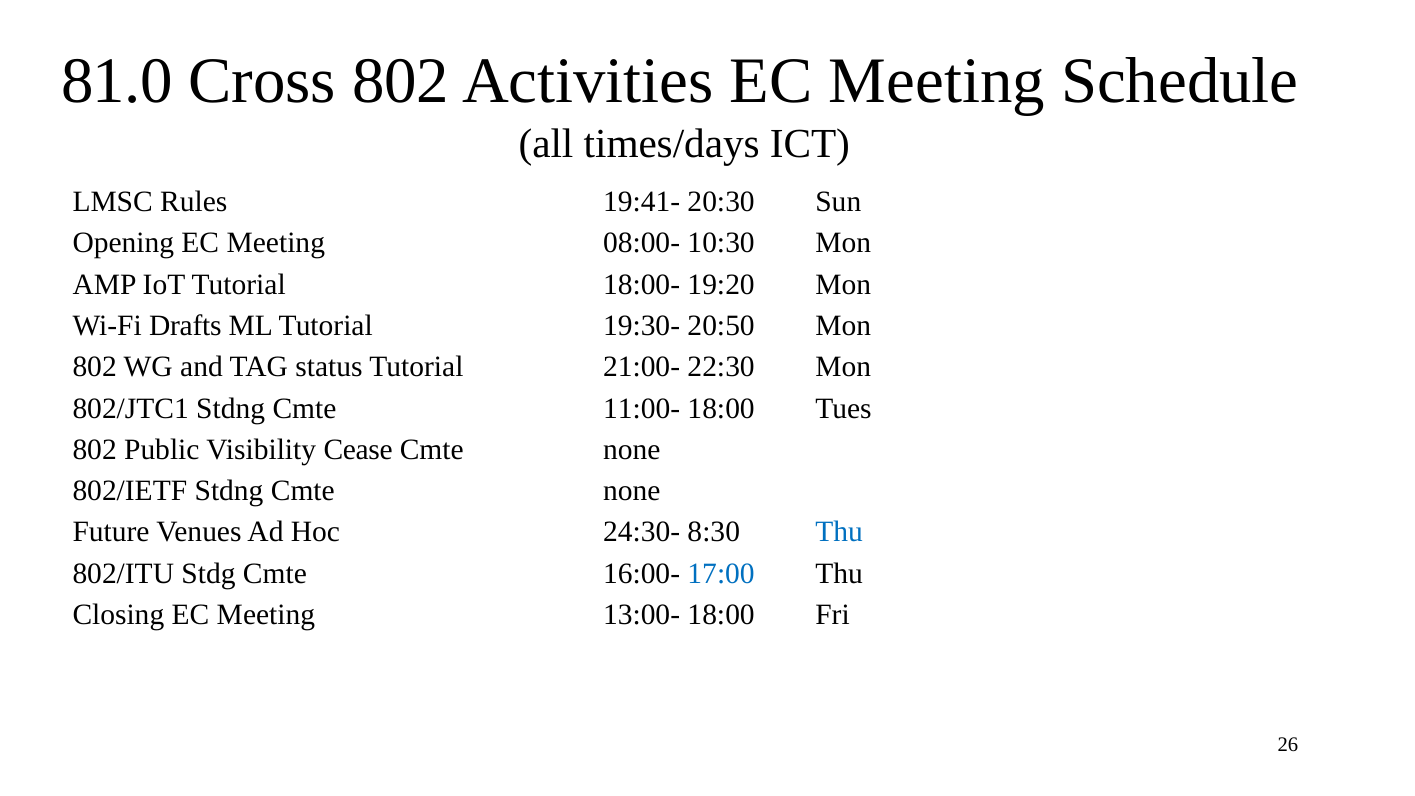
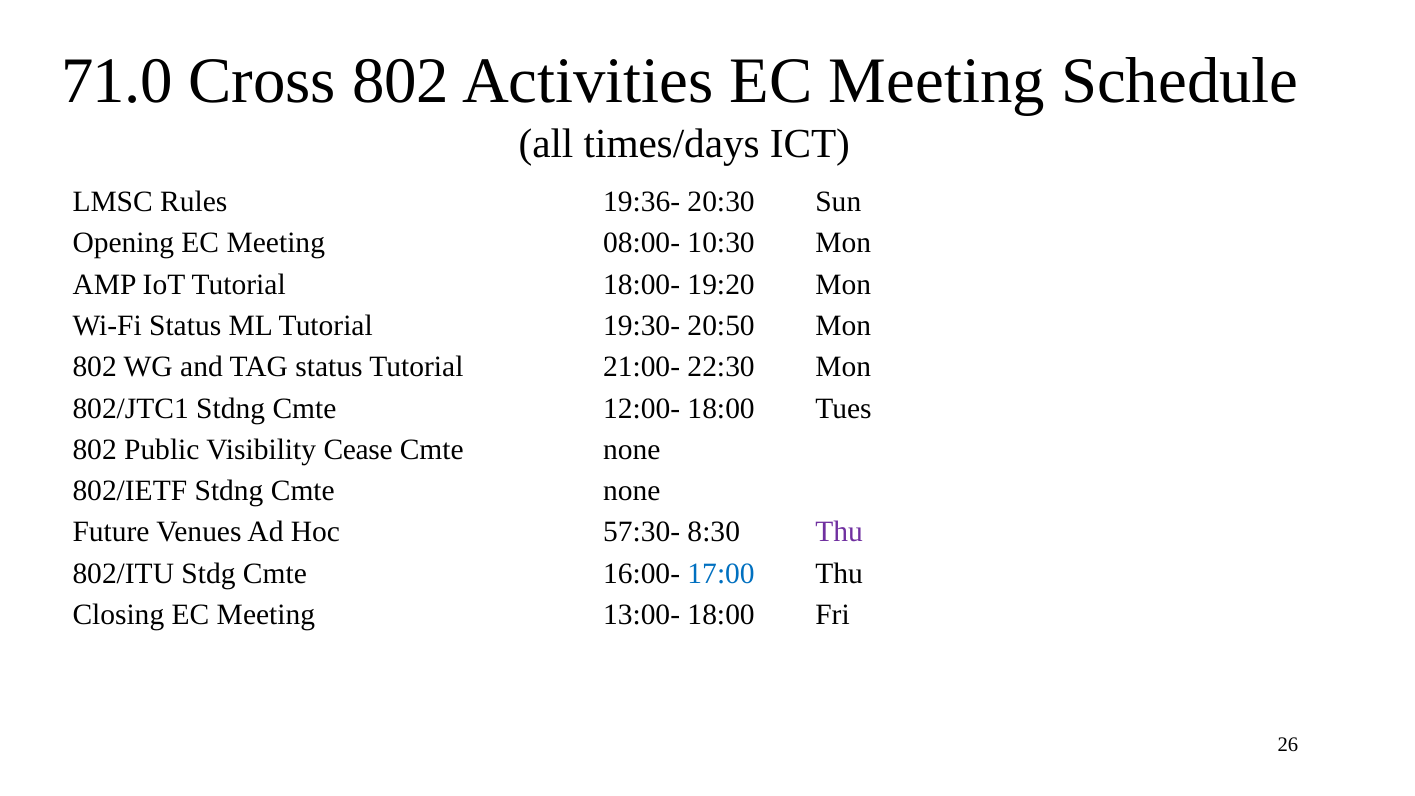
81.0: 81.0 -> 71.0 (117, 81)
19:41-: 19:41- -> 19:36- (642, 202)
Wi-Fi Drafts: Drafts -> Status (185, 326)
11:00-: 11:00- -> 12:00- (642, 408)
24:30-: 24:30- -> 57:30- (642, 532)
Thu colour: blue -> purple (839, 532)
